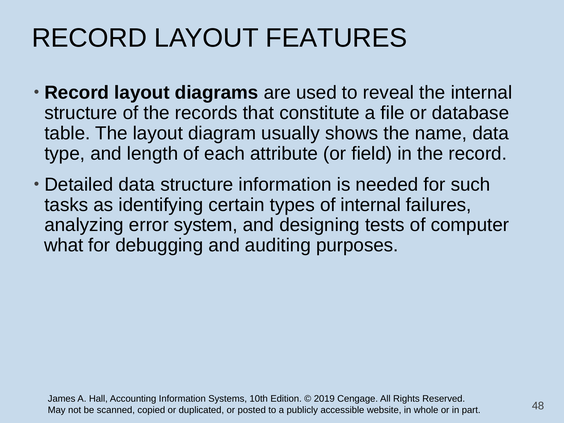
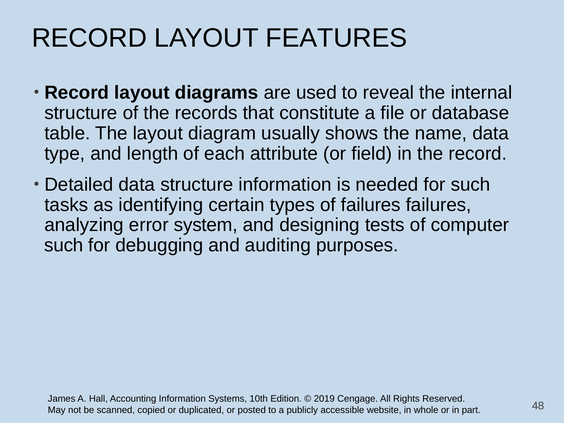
of internal: internal -> failures (371, 205)
what: what -> such (64, 245)
